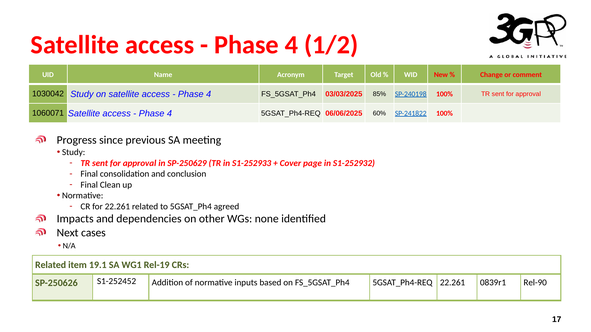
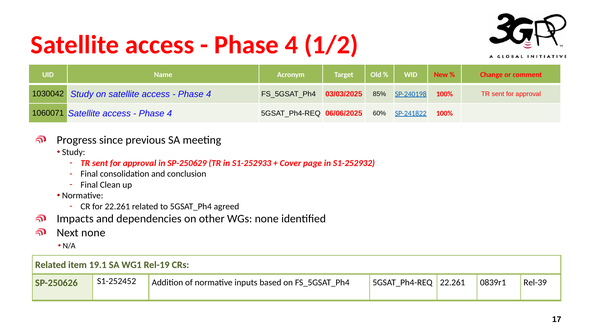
Next cases: cases -> none (93, 233)
Rel-90: Rel-90 -> Rel-39 (535, 283)
